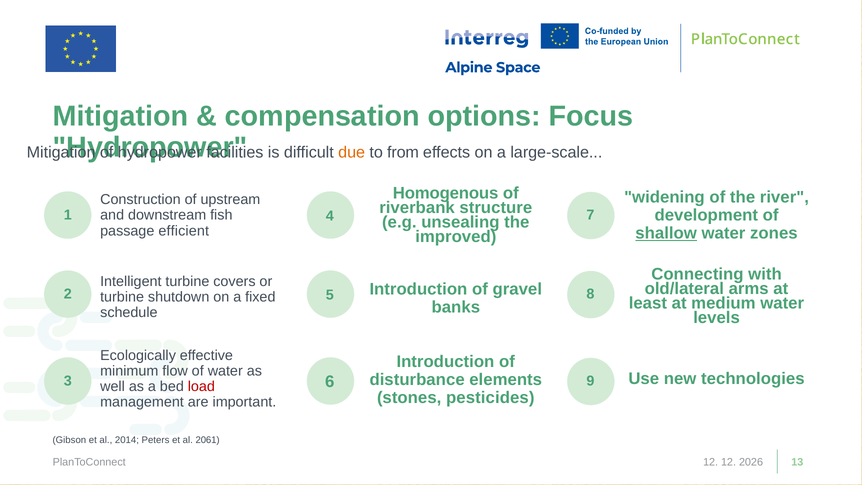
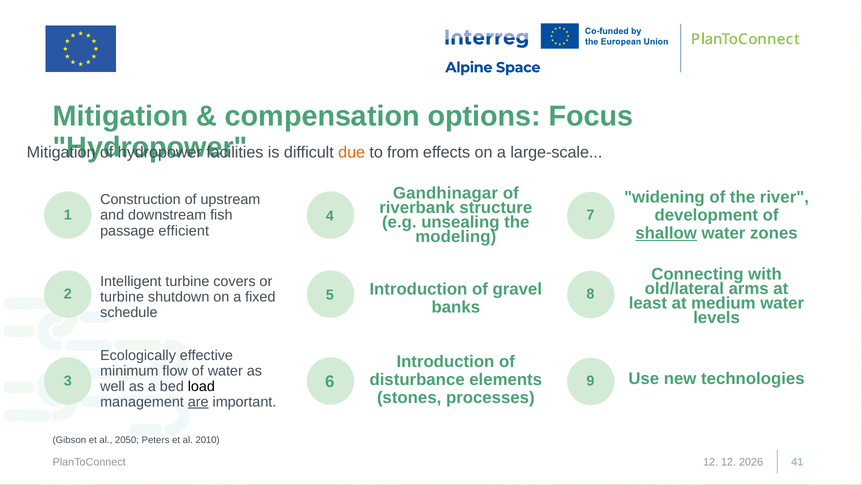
Homogenous: Homogenous -> Gandhinagar (445, 193)
improved: improved -> modeling (456, 237)
load colour: red -> black (201, 386)
pesticides: pesticides -> processes (490, 398)
are underline: none -> present (198, 402)
2014: 2014 -> 2050 (127, 440)
2061: 2061 -> 2010 (208, 440)
13: 13 -> 41 (797, 462)
